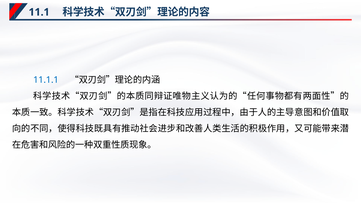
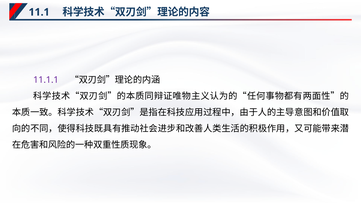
11.1.1 colour: blue -> purple (46, 80)
